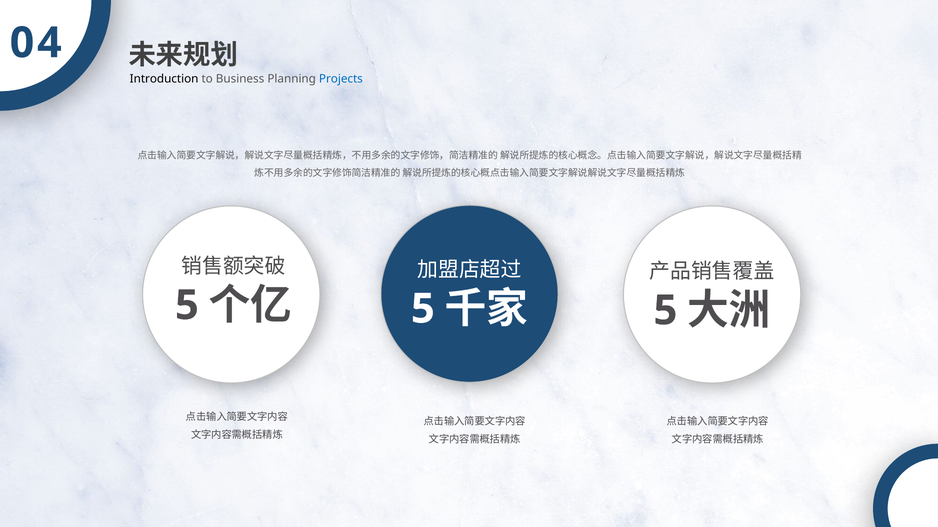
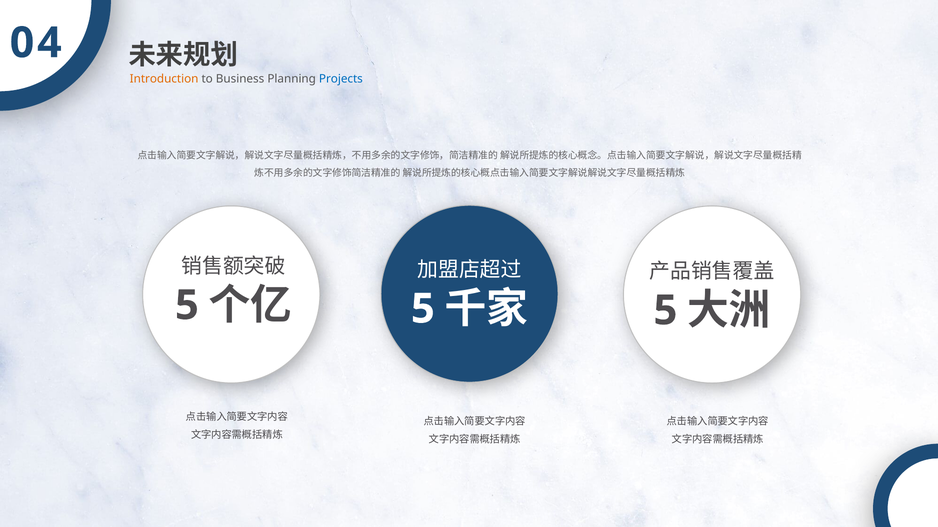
Introduction colour: black -> orange (164, 79)
